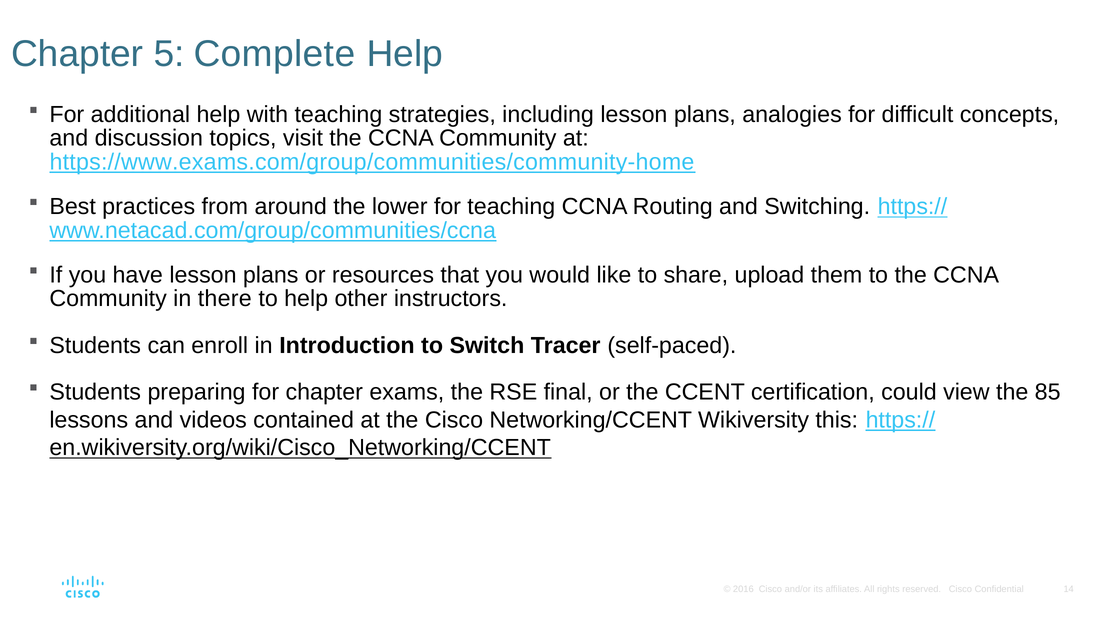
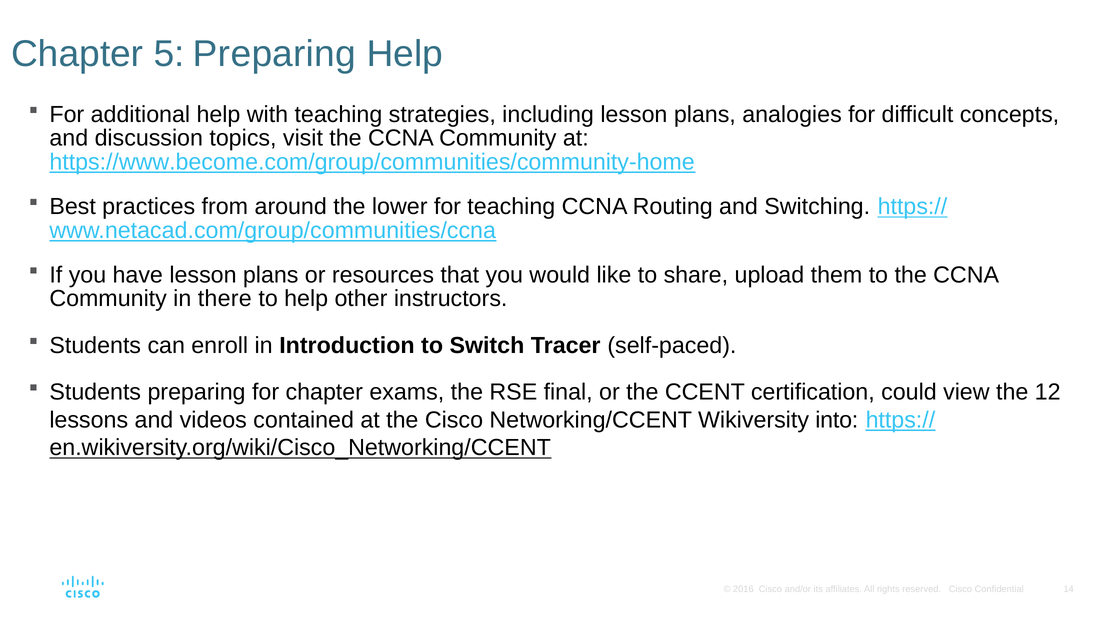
5 Complete: Complete -> Preparing (275, 54)
https://www.exams.com/group/communities/community-home: https://www.exams.com/group/communities/community-home -> https://www.become.com/group/communities/community-home (372, 162)
85: 85 -> 12 (1048, 392)
this: this -> into (837, 420)
